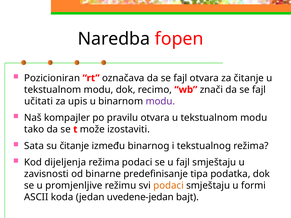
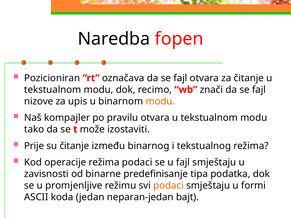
učitati: učitati -> nizove (39, 101)
modu colour: purple -> orange (160, 101)
Sata: Sata -> Prije (34, 146)
dijeljenja: dijeljenja -> operacije (65, 163)
uvedene-jedan: uvedene-jedan -> neparan-jedan (140, 197)
